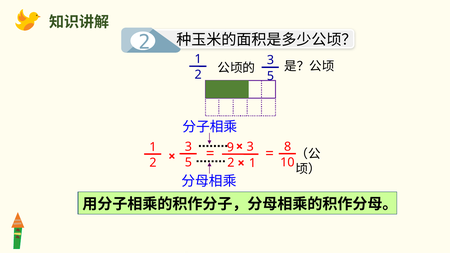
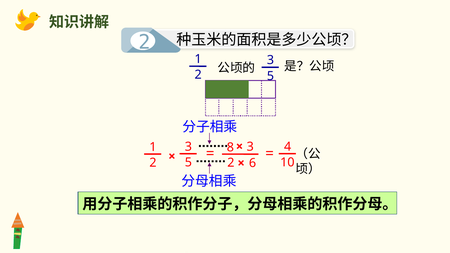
9: 9 -> 8 (230, 147)
8: 8 -> 4 (288, 147)
1: 1 -> 6 (253, 163)
